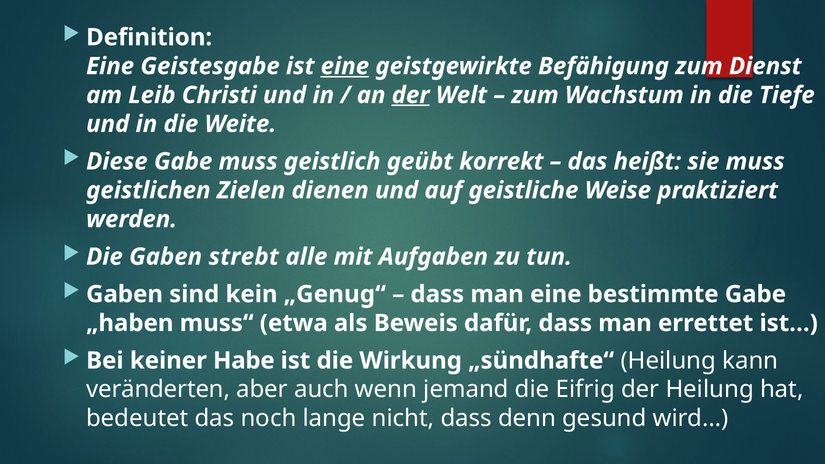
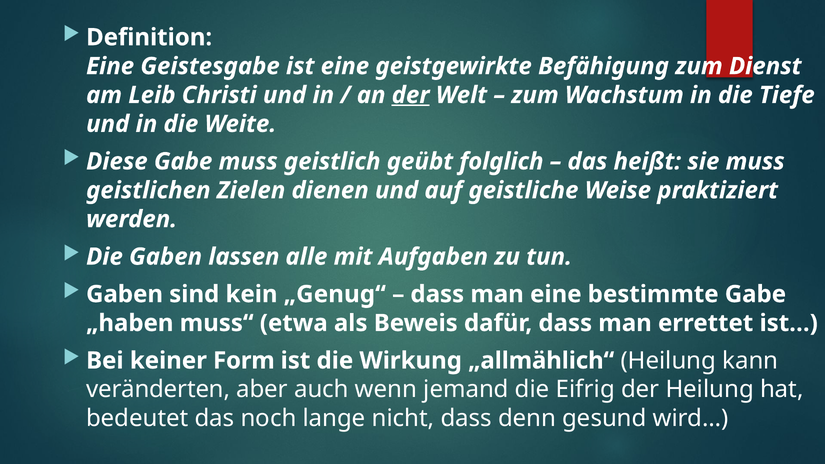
eine underline: present -> none (345, 66)
korrekt: korrekt -> folglich (501, 162)
strebt: strebt -> lassen (244, 257)
Habe: Habe -> Form (244, 361)
„sündhafte“: „sündhafte“ -> „allmählich“ (541, 361)
